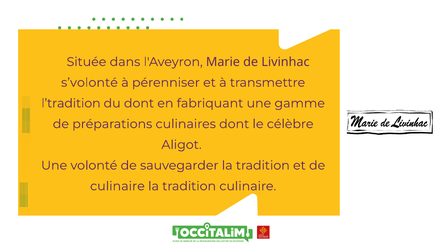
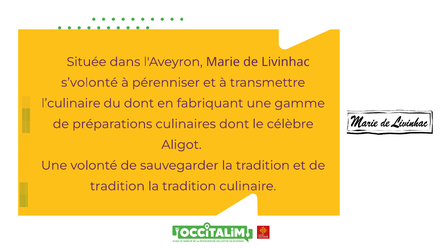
l’tradition: l’tradition -> l’culinaire (71, 104)
culinaire: culinaire -> tradition (117, 187)
